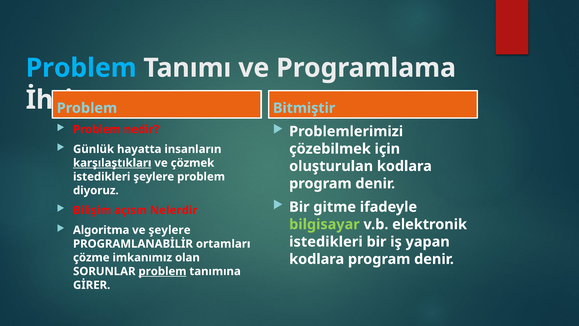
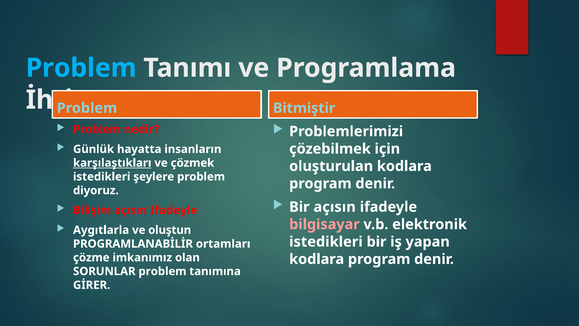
Bir gitme: gitme -> açısın (335, 207)
Bilişim açısın Nelerdir: Nelerdir -> Ifadeyle (174, 210)
bilgisayar colour: light green -> pink (324, 224)
Algoritma: Algoritma -> Aygıtlarla (101, 230)
ve şeylere: şeylere -> oluştun (170, 230)
problem underline: present -> none (162, 271)
